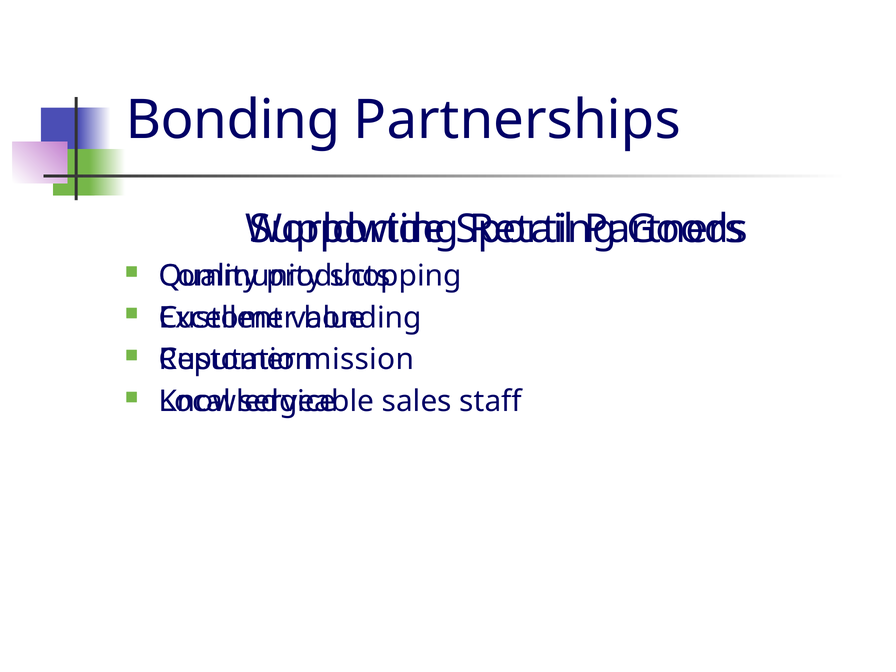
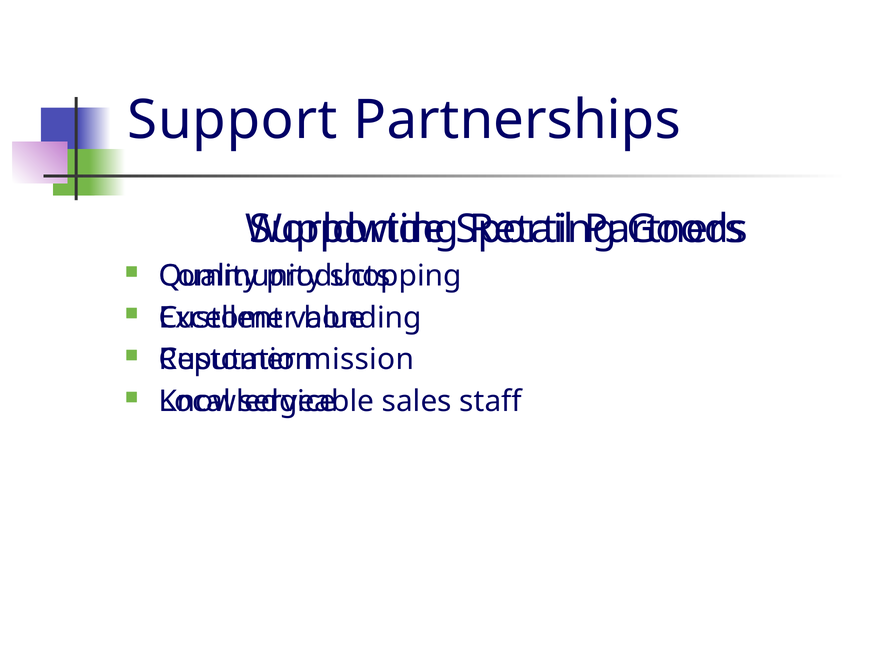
Bonding: Bonding -> Support (232, 120)
